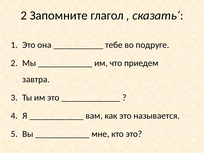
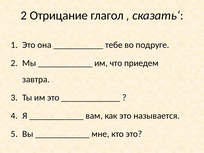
Запомните: Запомните -> Отрицание (59, 15)
